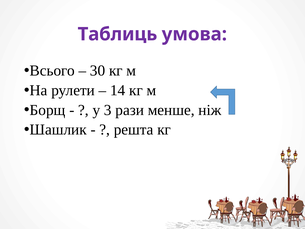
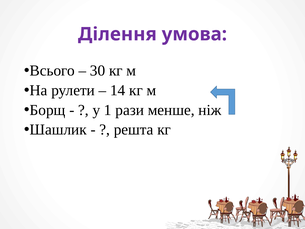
Таблиць: Таблиць -> Ділення (117, 34)
3: 3 -> 1 (108, 110)
